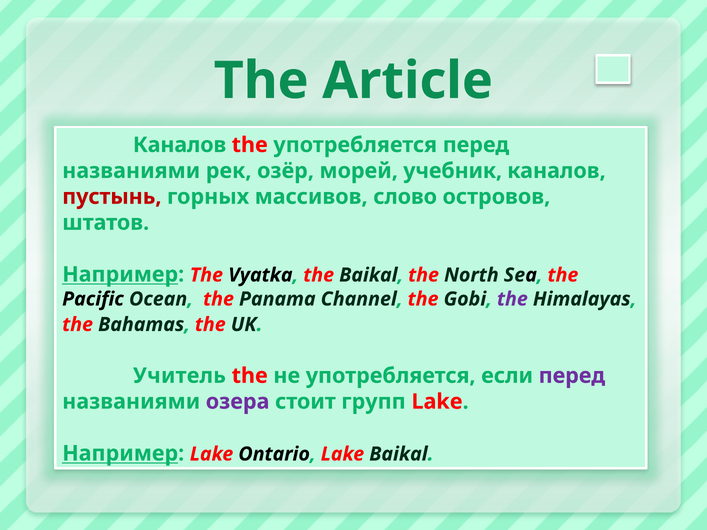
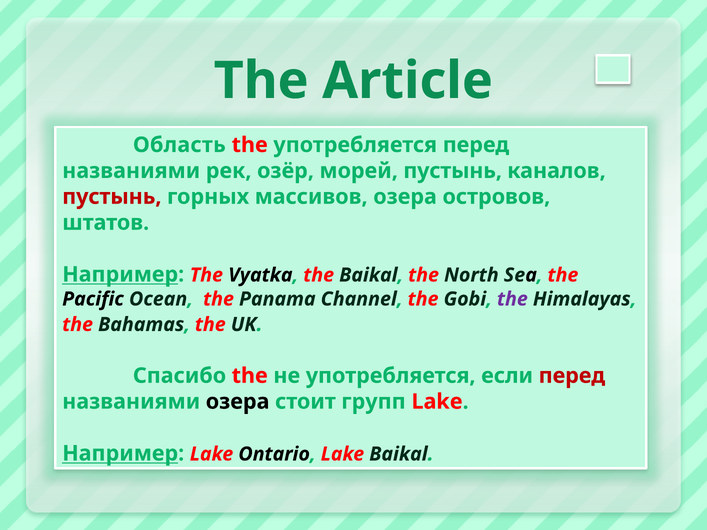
Каналов: Каналов -> Область (179, 145)
морей учебник: учебник -> пустынь (453, 171)
массивов слово: слово -> озера (405, 197)
Учитель: Учитель -> Спасибо (180, 376)
перед colour: purple -> red (572, 376)
озера colour: purple -> black (238, 402)
